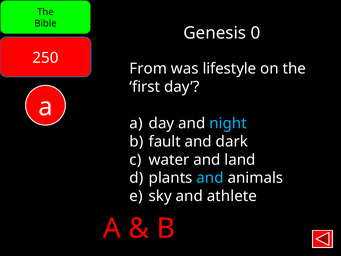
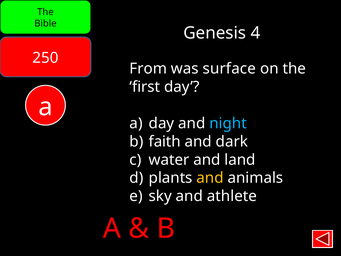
0: 0 -> 4 (255, 33)
lifestyle: lifestyle -> surface (229, 69)
fault: fault -> faith (165, 141)
and colour: light blue -> yellow (210, 178)
